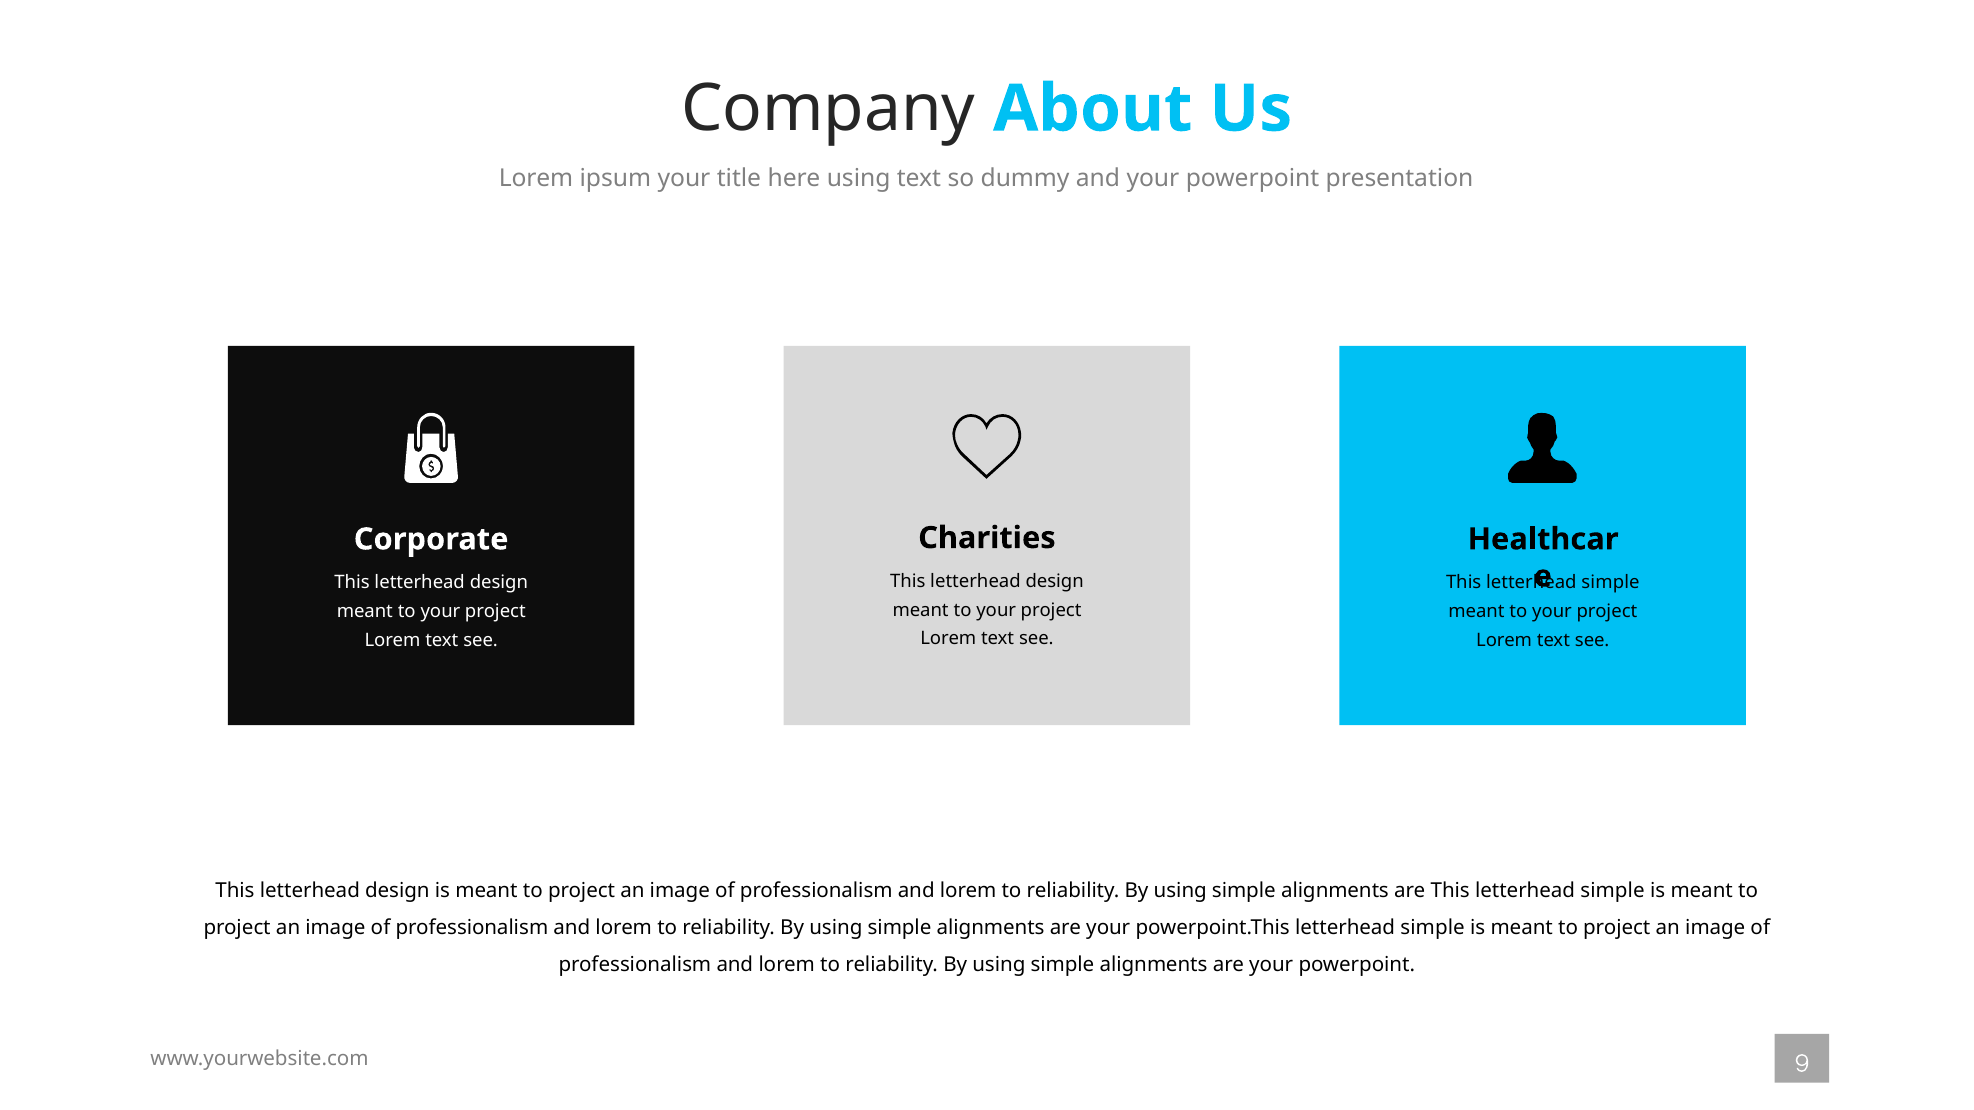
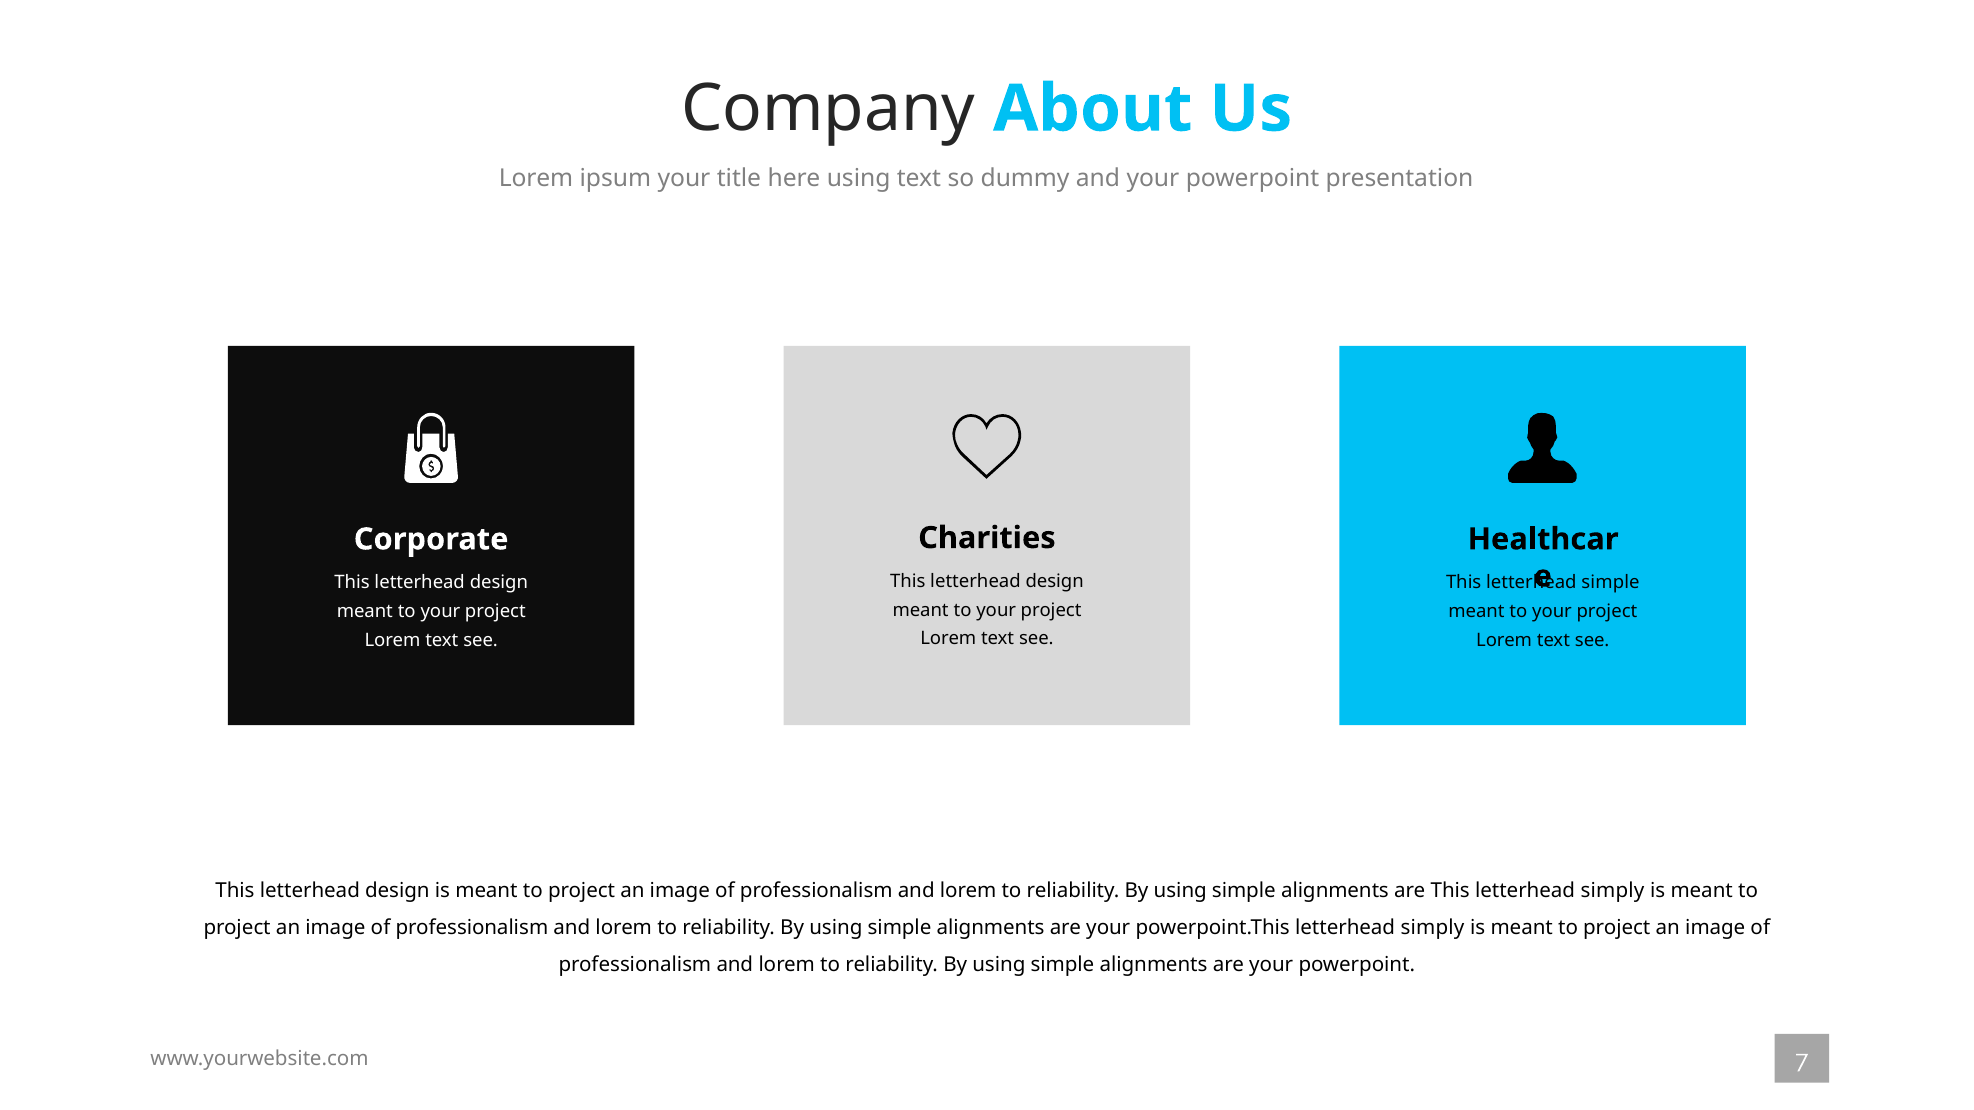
are This letterhead simple: simple -> simply (1612, 891)
powerpoint.This letterhead simple: simple -> simply (1433, 928)
9: 9 -> 7 (1802, 1060)
